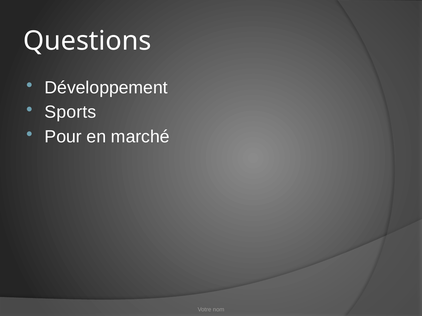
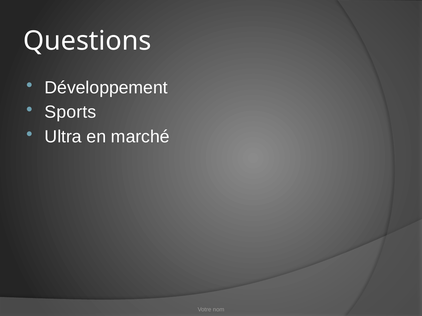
Pour: Pour -> Ultra (63, 137)
